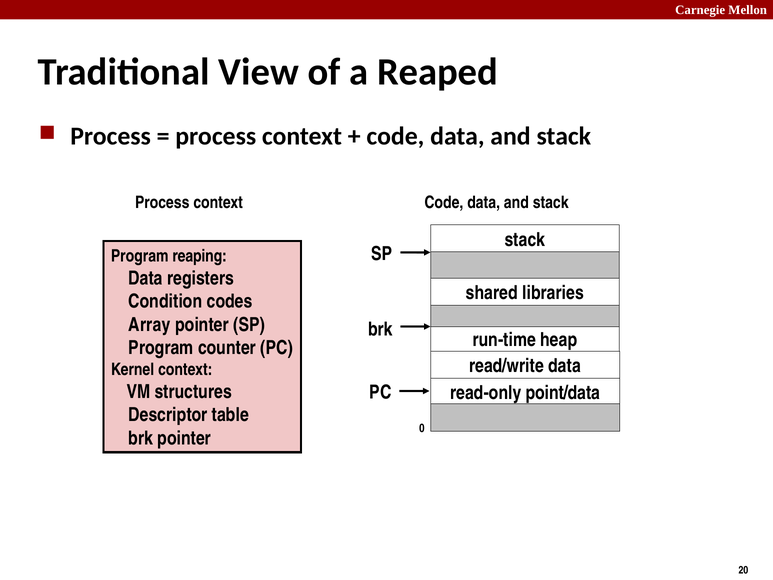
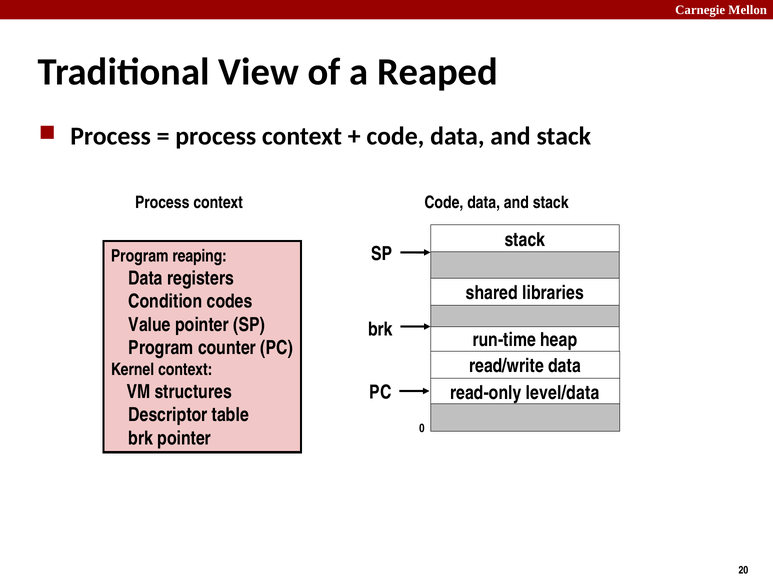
Array: Array -> Value (150, 325)
point/data: point/data -> level/data (563, 393)
